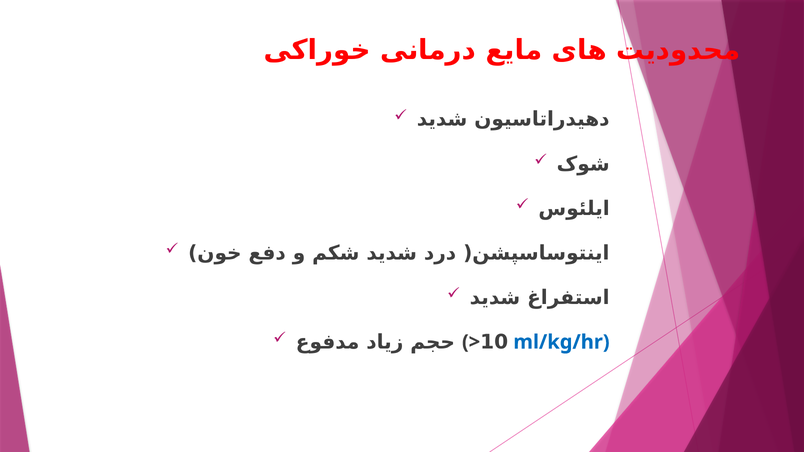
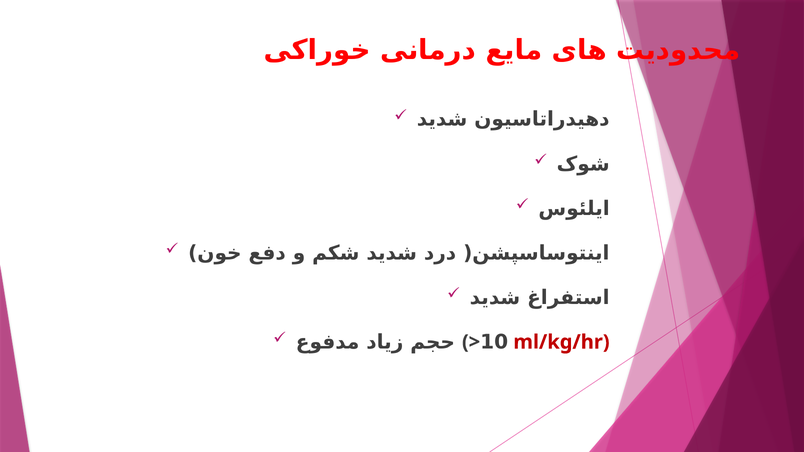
ml/kg/hr colour: blue -> red (561, 342)
